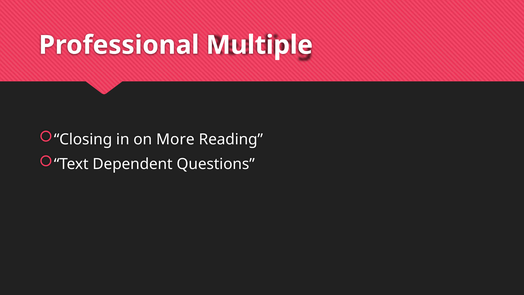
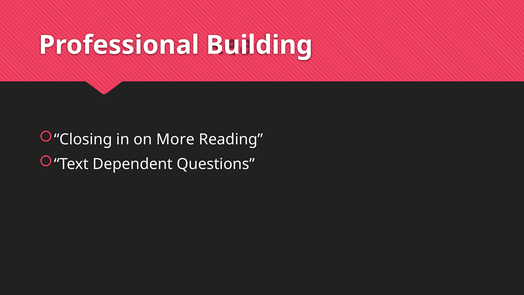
Multiple: Multiple -> Building (259, 45)
